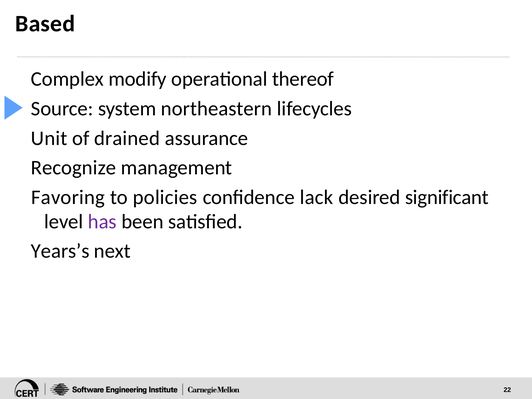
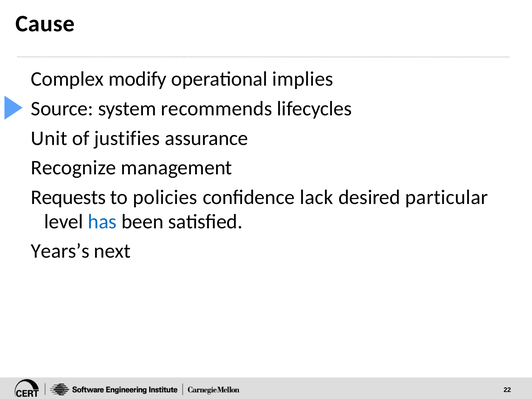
Based: Based -> Cause (45, 24)
thereof: thereof -> implies (303, 79)
northeastern: northeastern -> recommends (217, 109)
drained: drained -> justifies (127, 138)
Favoring: Favoring -> Requests (68, 197)
significant: significant -> particular (447, 197)
has colour: purple -> blue (102, 222)
